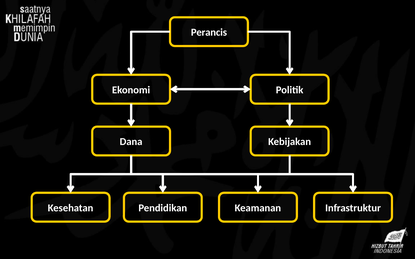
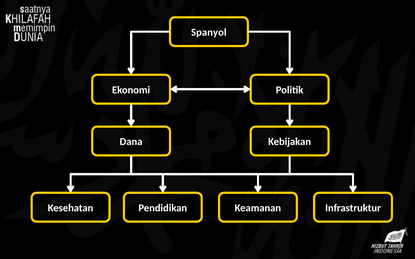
Perancis: Perancis -> Spanyol (209, 32)
